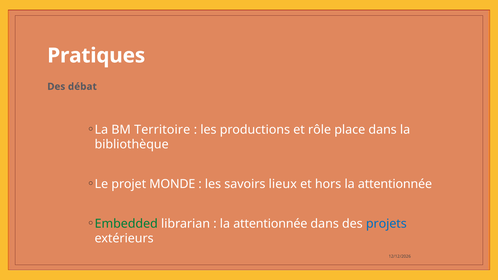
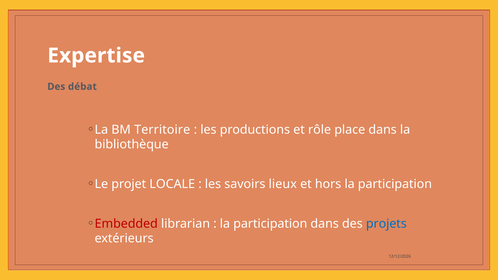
Pratiques: Pratiques -> Expertise (96, 56)
MONDE: MONDE -> LOCALE (172, 184)
hors la attentionnée: attentionnée -> participation (395, 184)
Embedded colour: green -> red (126, 224)
attentionnée: attentionnée -> participation (270, 224)
